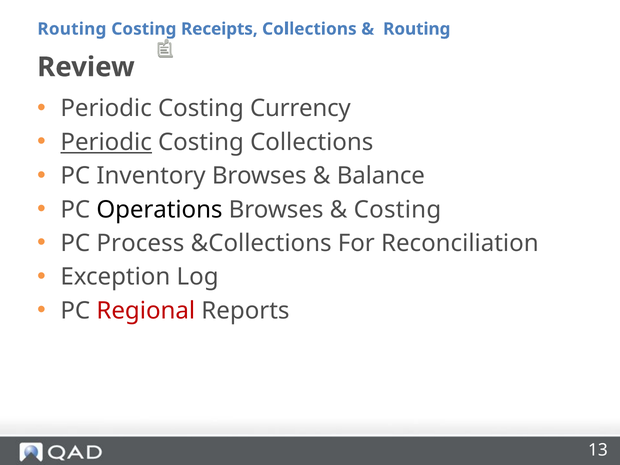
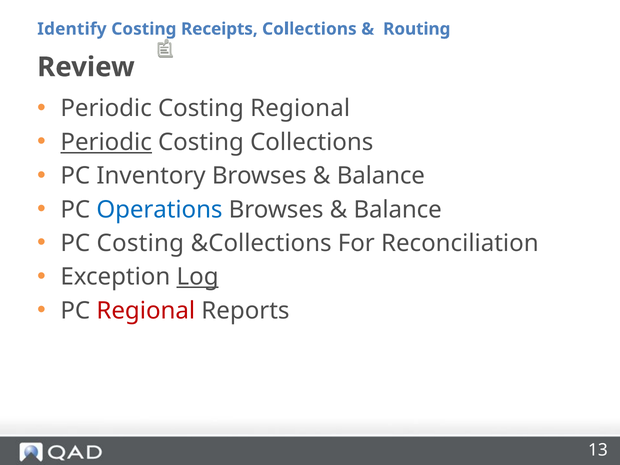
Routing: Routing -> Identify (72, 29)
Costing Currency: Currency -> Regional (300, 108)
Operations colour: black -> blue (159, 210)
Costing: Costing -> Balance (398, 210)
PC Process: Process -> Costing (140, 243)
Log underline: none -> present (198, 277)
